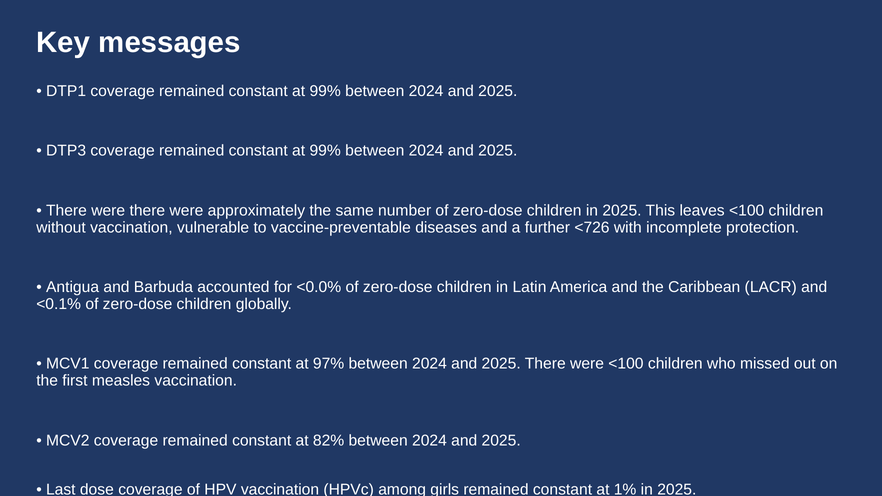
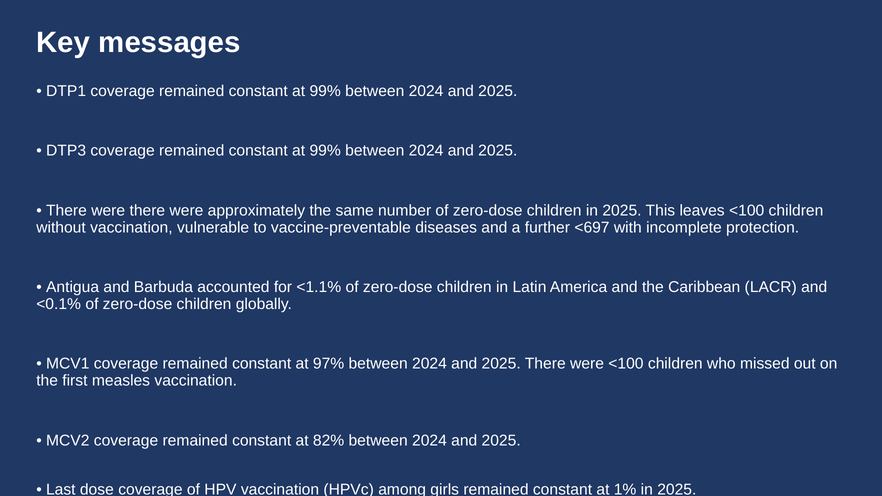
<726: <726 -> <697 (592, 227)
<0.0%: <0.0% -> <1.1% (319, 287)
